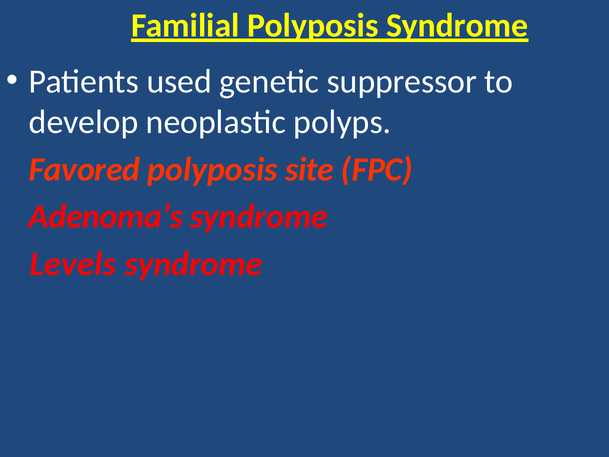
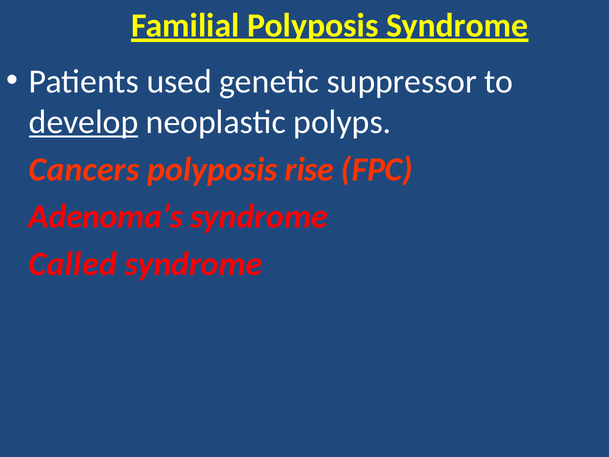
develop underline: none -> present (84, 122)
Favored: Favored -> Cancers (84, 169)
site: site -> rise (309, 169)
Levels: Levels -> Called (73, 264)
